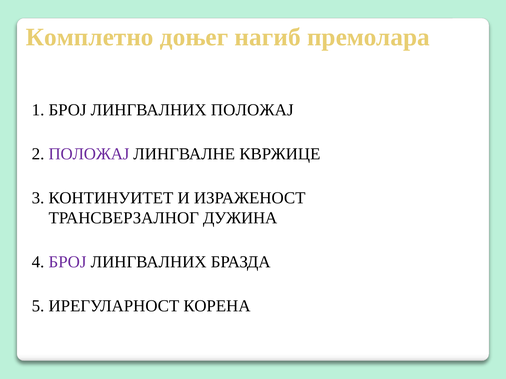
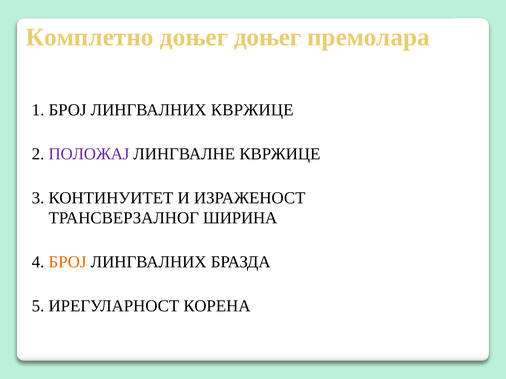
доњег нагиб: нагиб -> доњег (268, 37)
ЛИНГВАЛНИХ ПОЛОЖАЈ: ПОЛОЖАЈ -> КВРЖИЦЕ (252, 110)
ДУЖИНА: ДУЖИНА -> ШИРИНА (240, 218)
БРОЈ colour: purple -> orange (68, 262)
